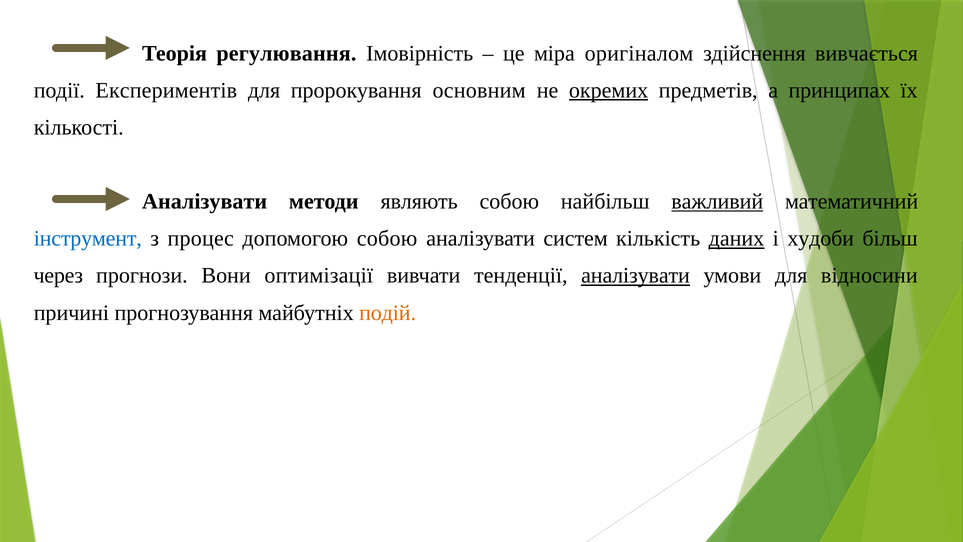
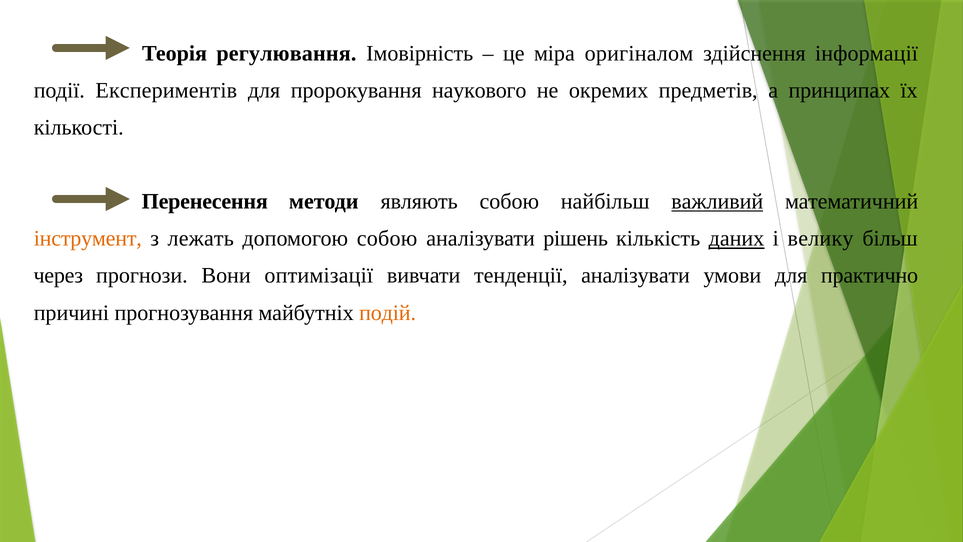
вивчається: вивчається -> інформації (867, 53)
основним: основним -> наукового (479, 90)
окремих underline: present -> none (609, 90)
Аналізувати: Аналізувати -> Перенесення (205, 201)
інструмент colour: blue -> orange (88, 238)
процес: процес -> лежать (201, 238)
систем: систем -> рішень (576, 238)
худоби: худоби -> велику (821, 238)
аналізувати underline: present -> none (636, 276)
відносини: відносини -> практично (870, 276)
